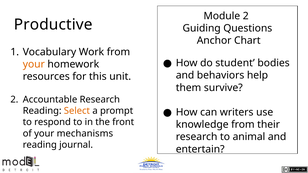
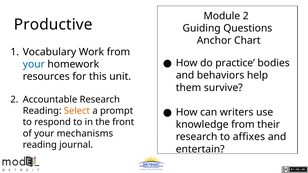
student: student -> practice (235, 63)
your colour: orange -> blue (34, 64)
animal: animal -> affixes (249, 137)
